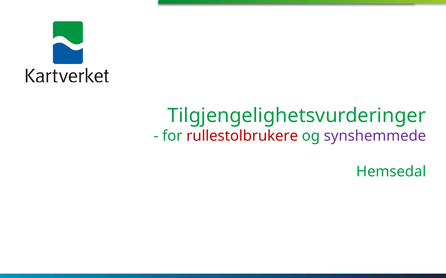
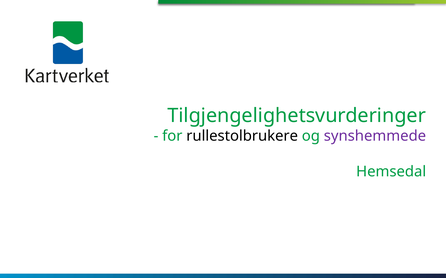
rullestolbrukere colour: red -> black (242, 136)
